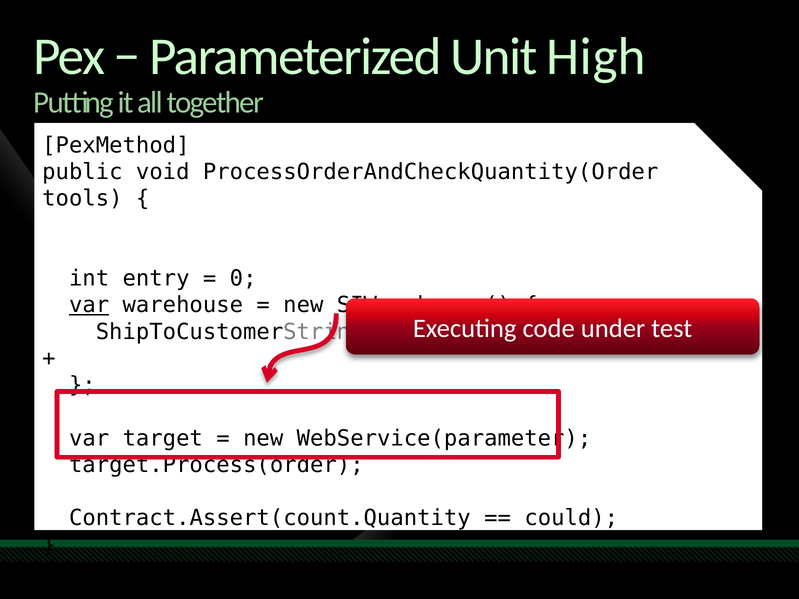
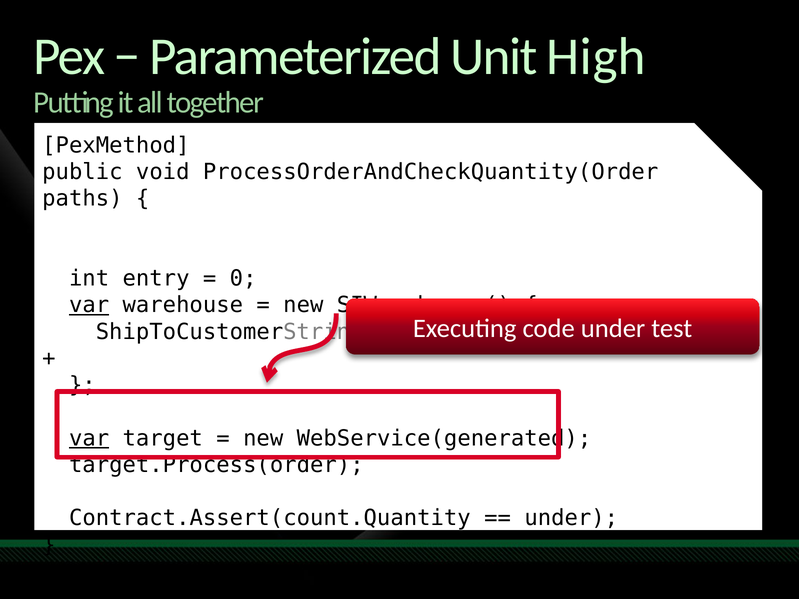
tools: tools -> paths (82, 199)
var underline: none -> present (89, 438)
WebService(parameter: WebService(parameter -> WebService(generated (444, 438)
could: could -> under (571, 518)
